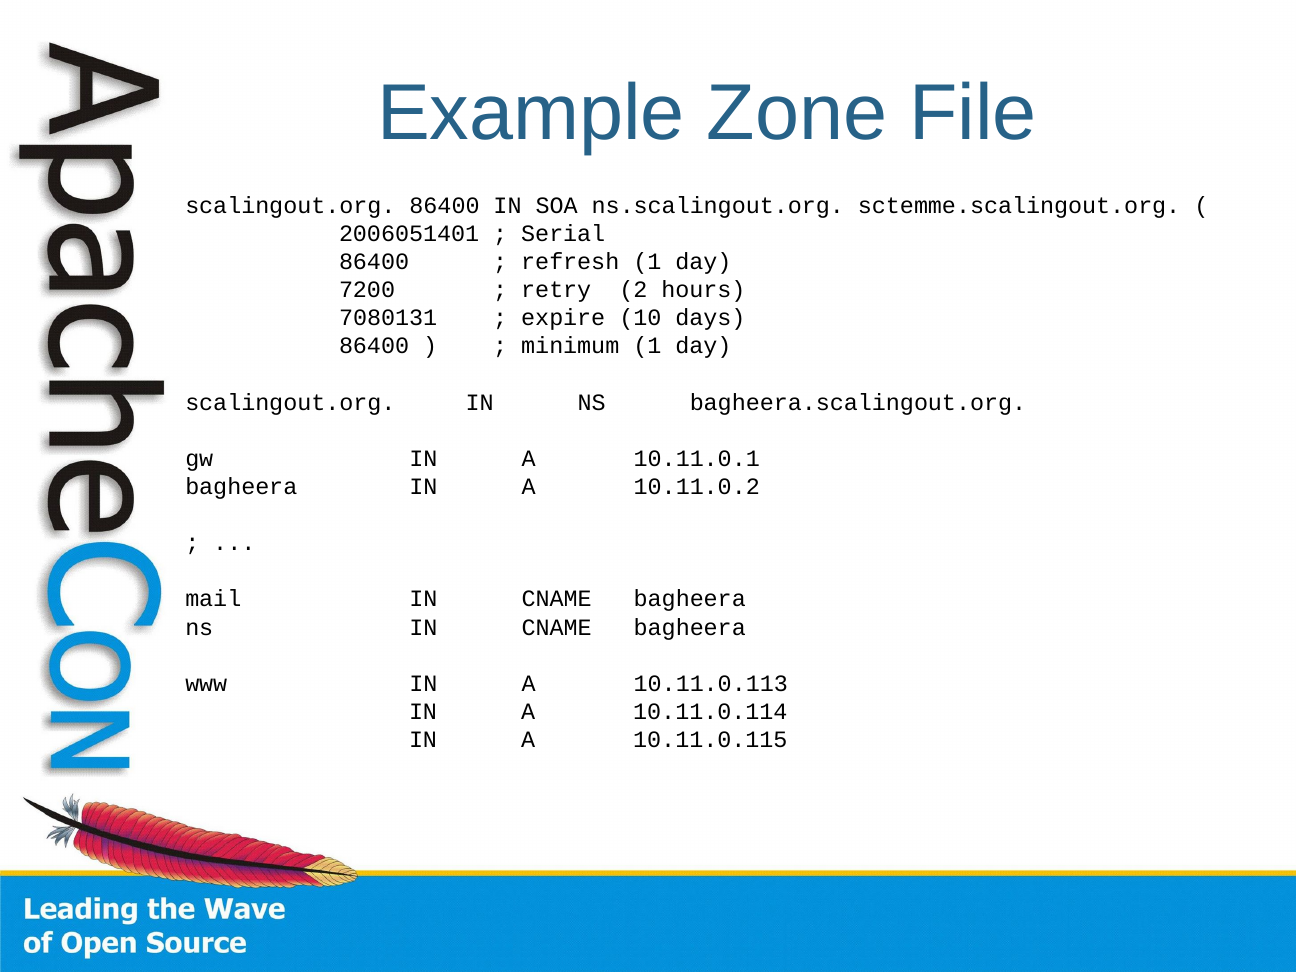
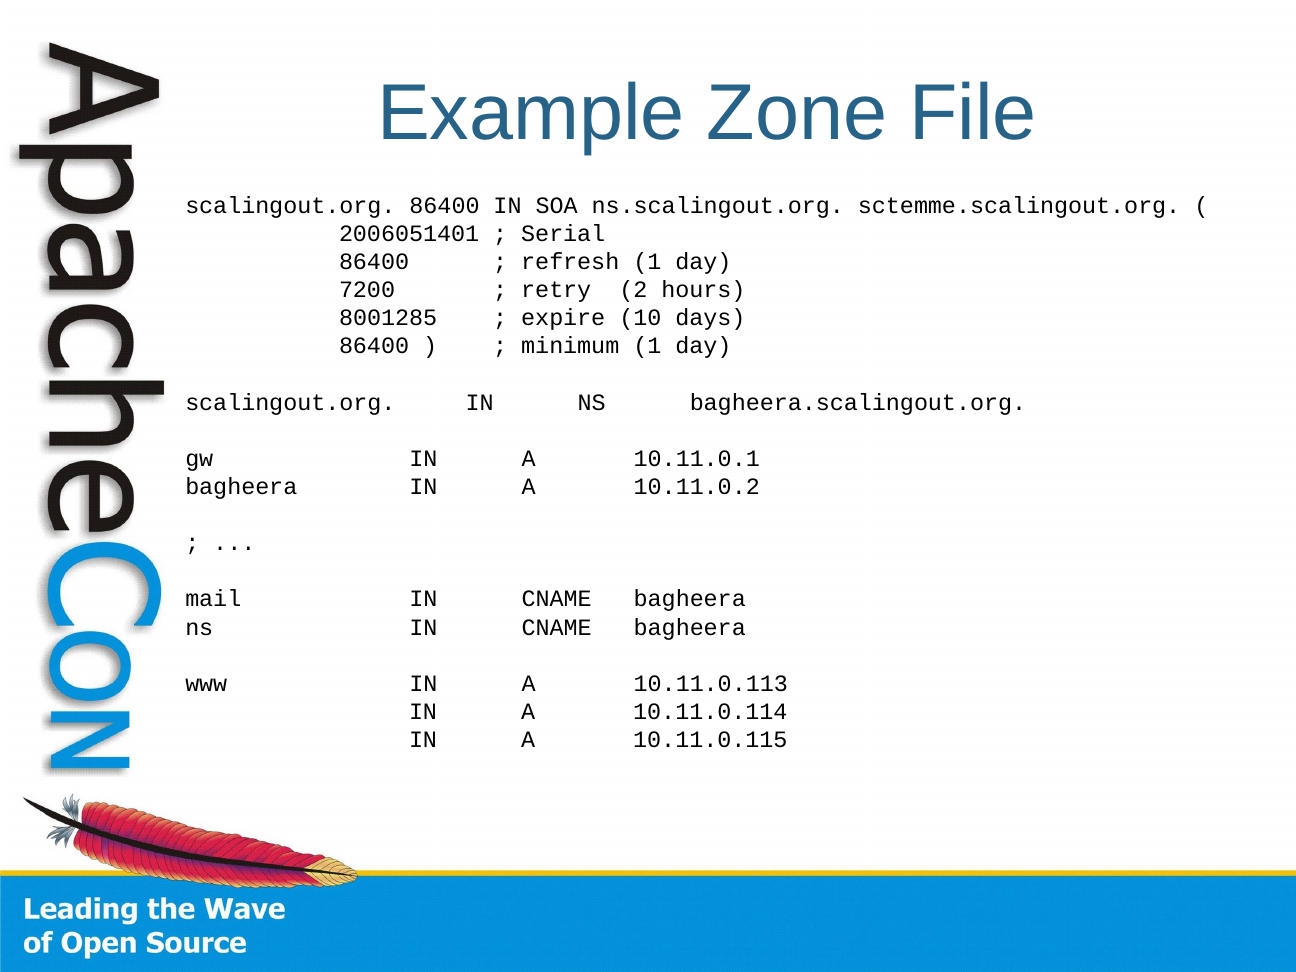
7080131: 7080131 -> 8001285 (388, 318)
